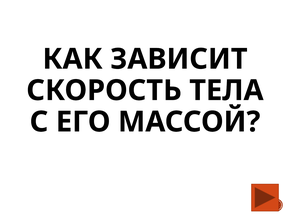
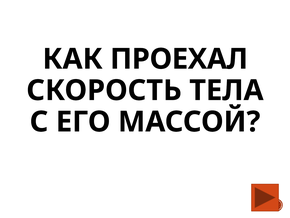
ЗАВИСИТ: ЗАВИСИТ -> ПРОЕХАЛ (179, 59)
